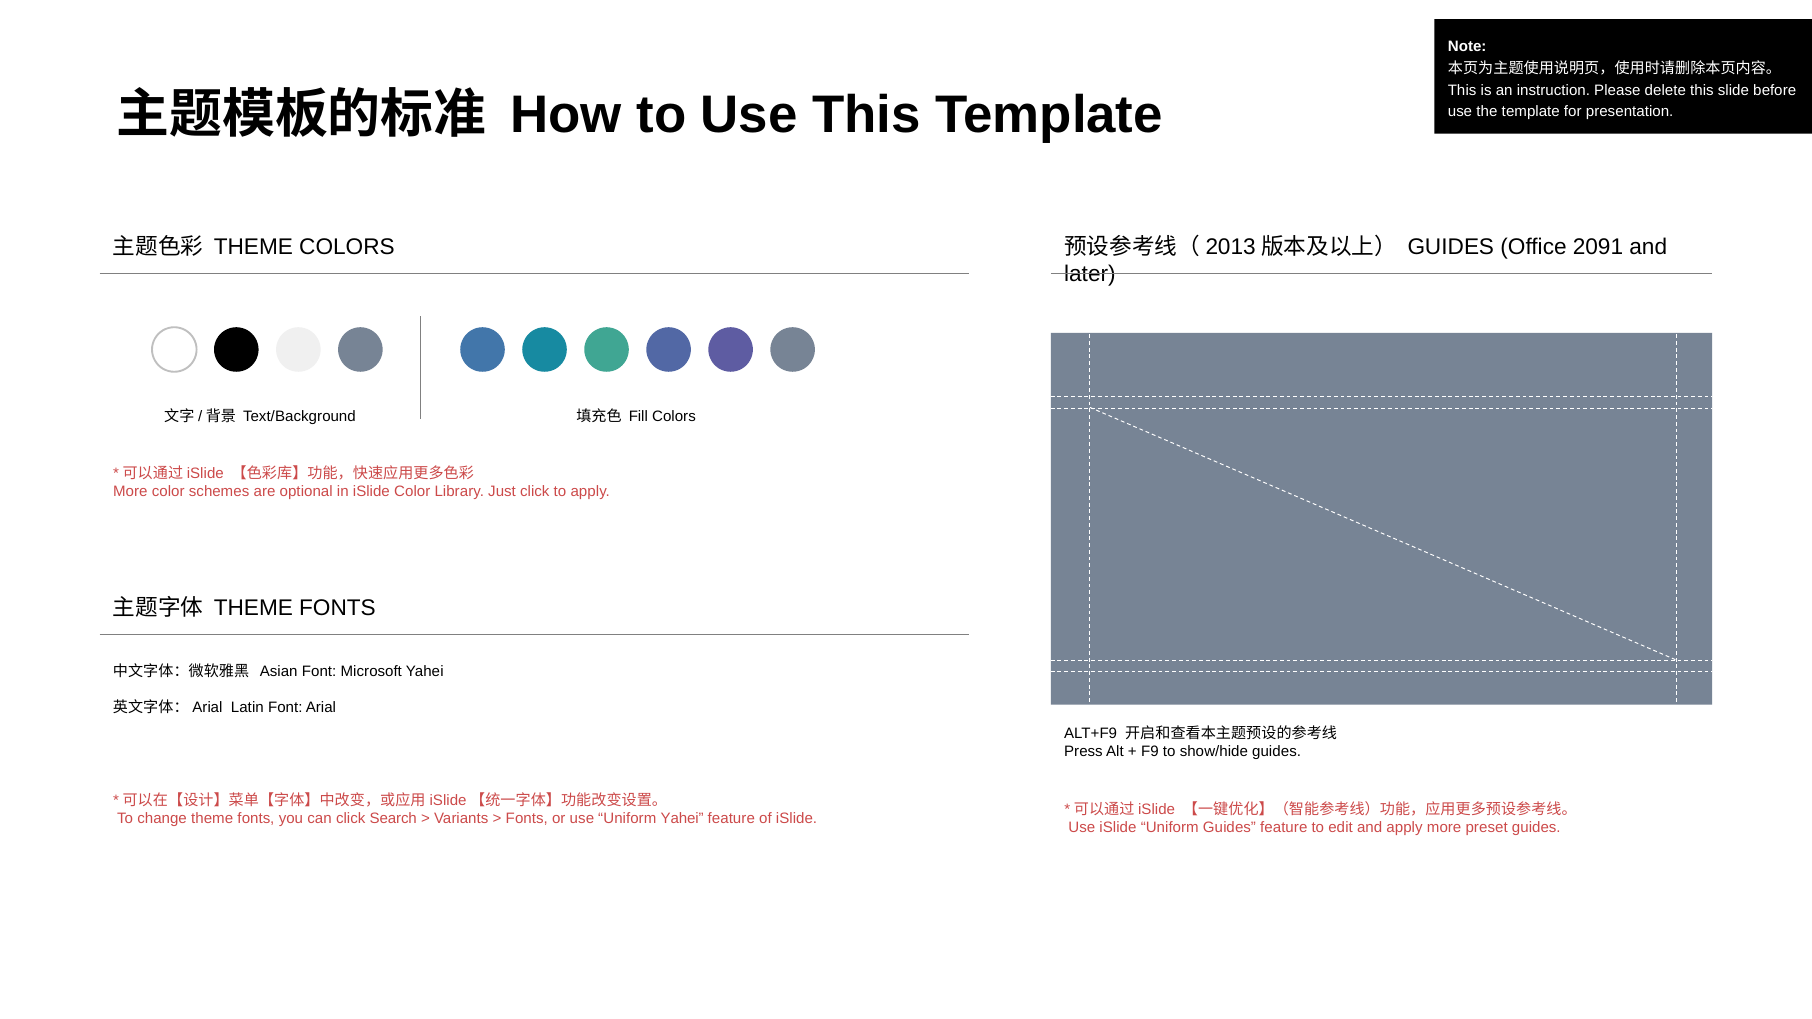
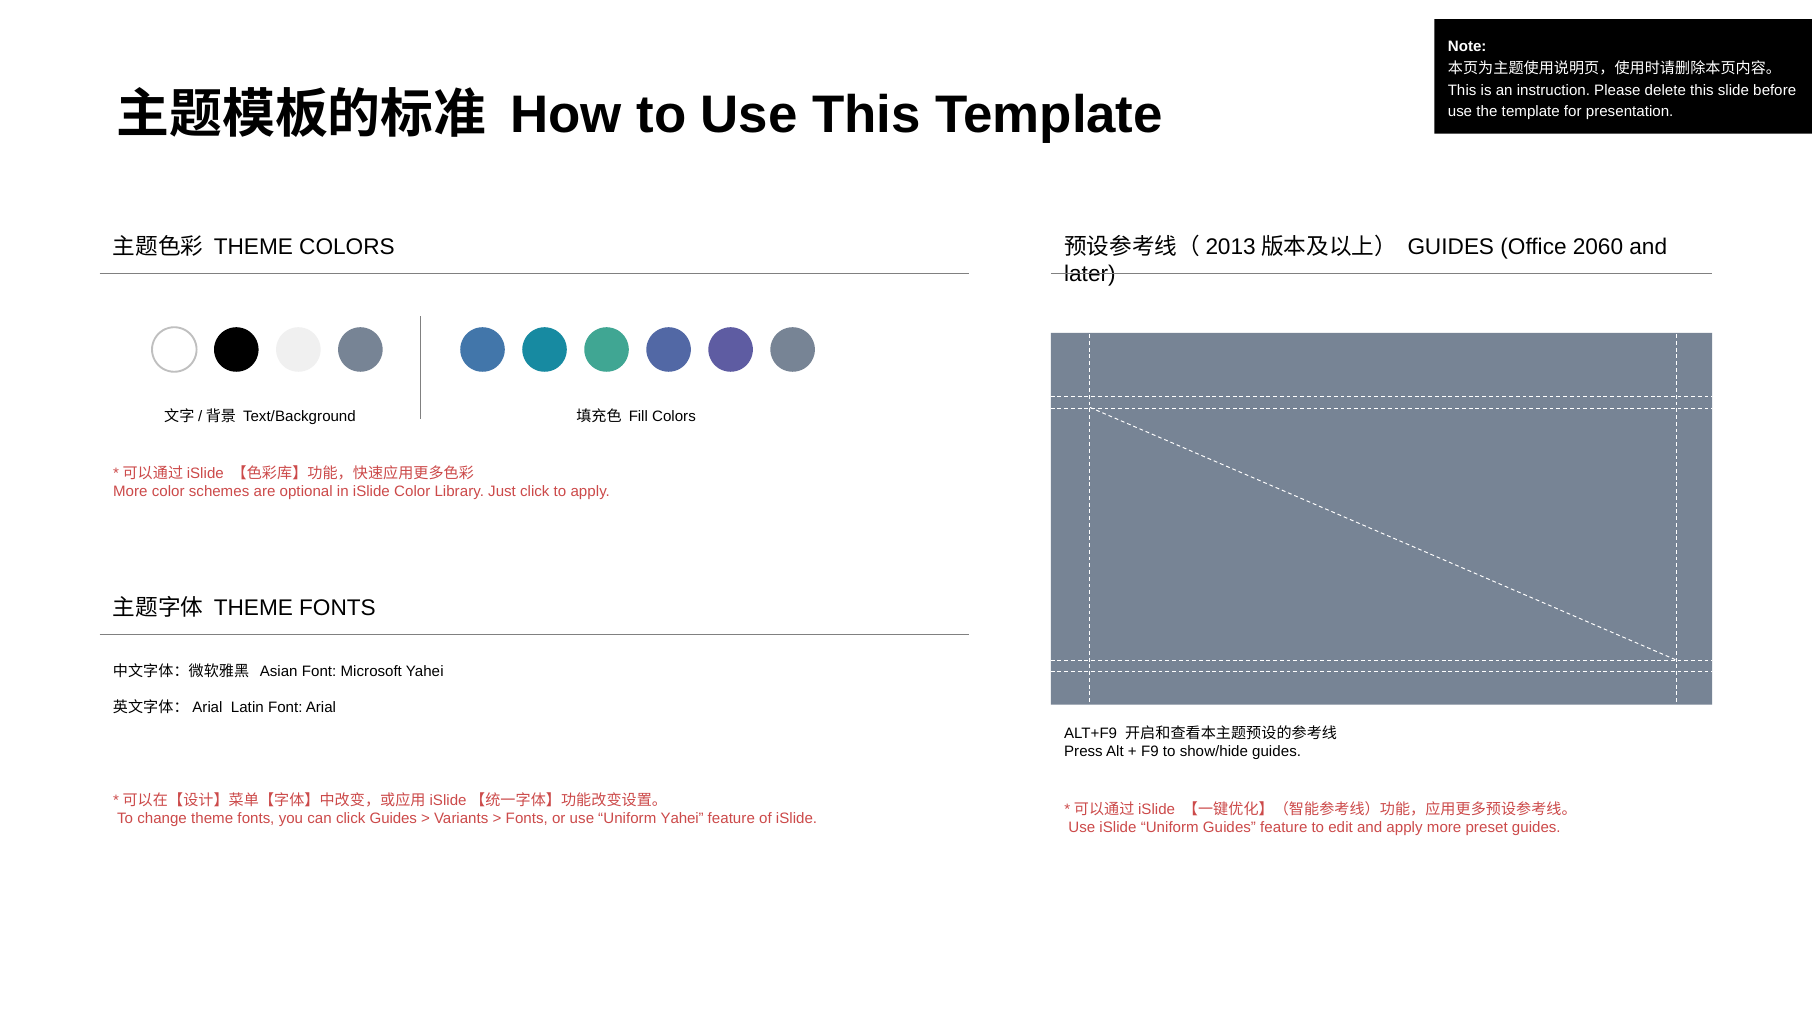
2091: 2091 -> 2060 (1598, 247)
click Search: Search -> Guides (393, 819)
